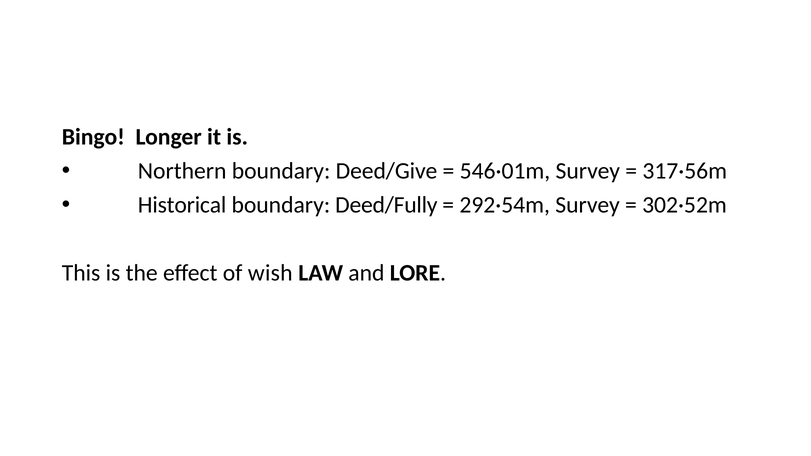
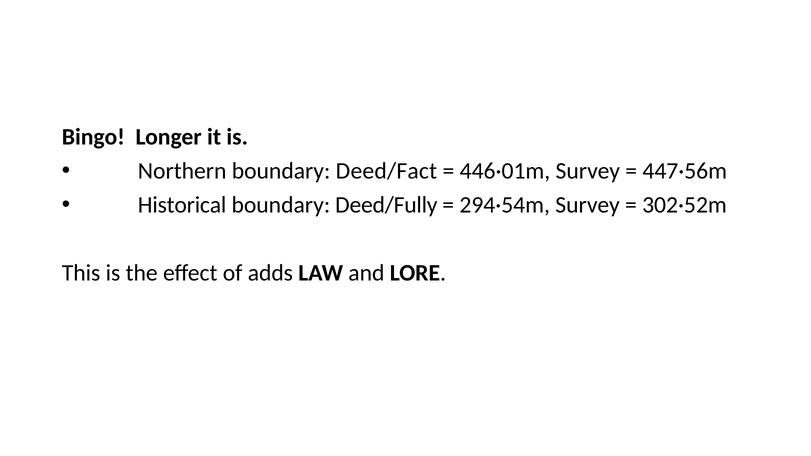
Deed/Give: Deed/Give -> Deed/Fact (386, 171)
546·01m: 546·01m -> 446·01m (505, 171)
317·56m: 317·56m -> 447·56m (685, 171)
292·54m: 292·54m -> 294·54m (505, 205)
wish: wish -> adds (270, 273)
